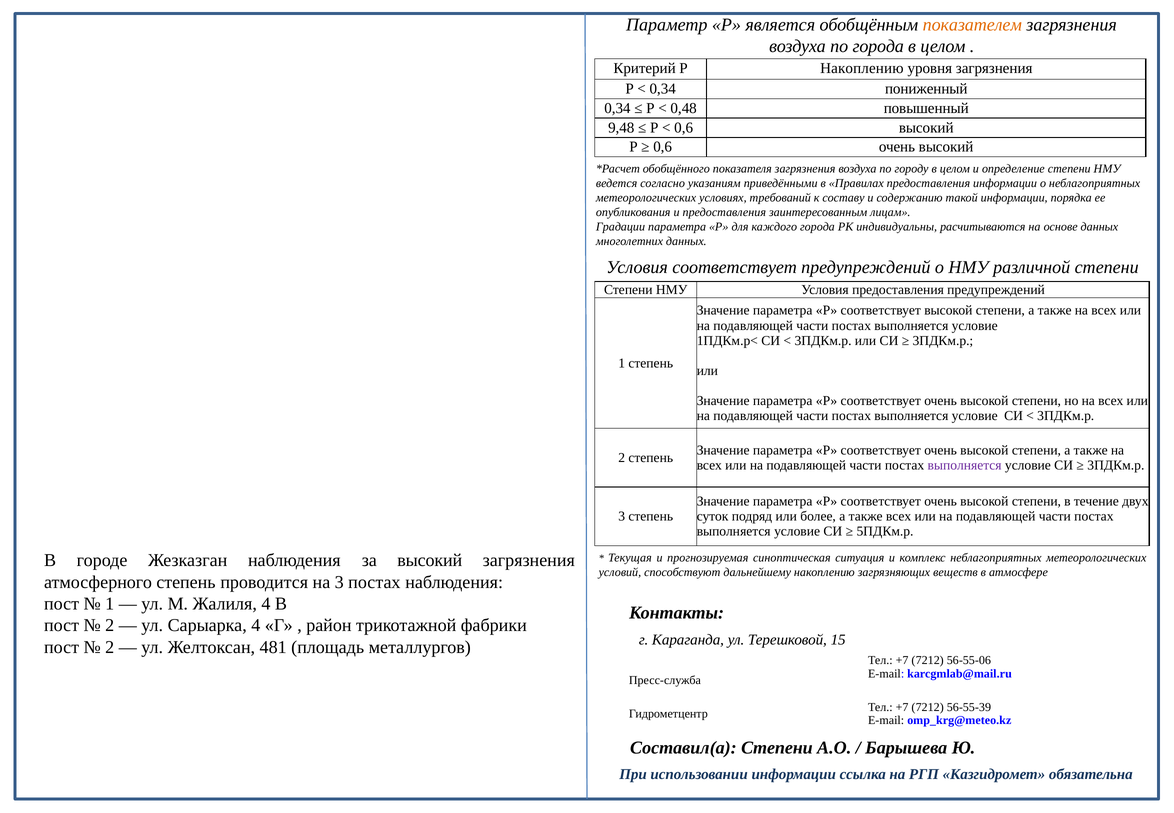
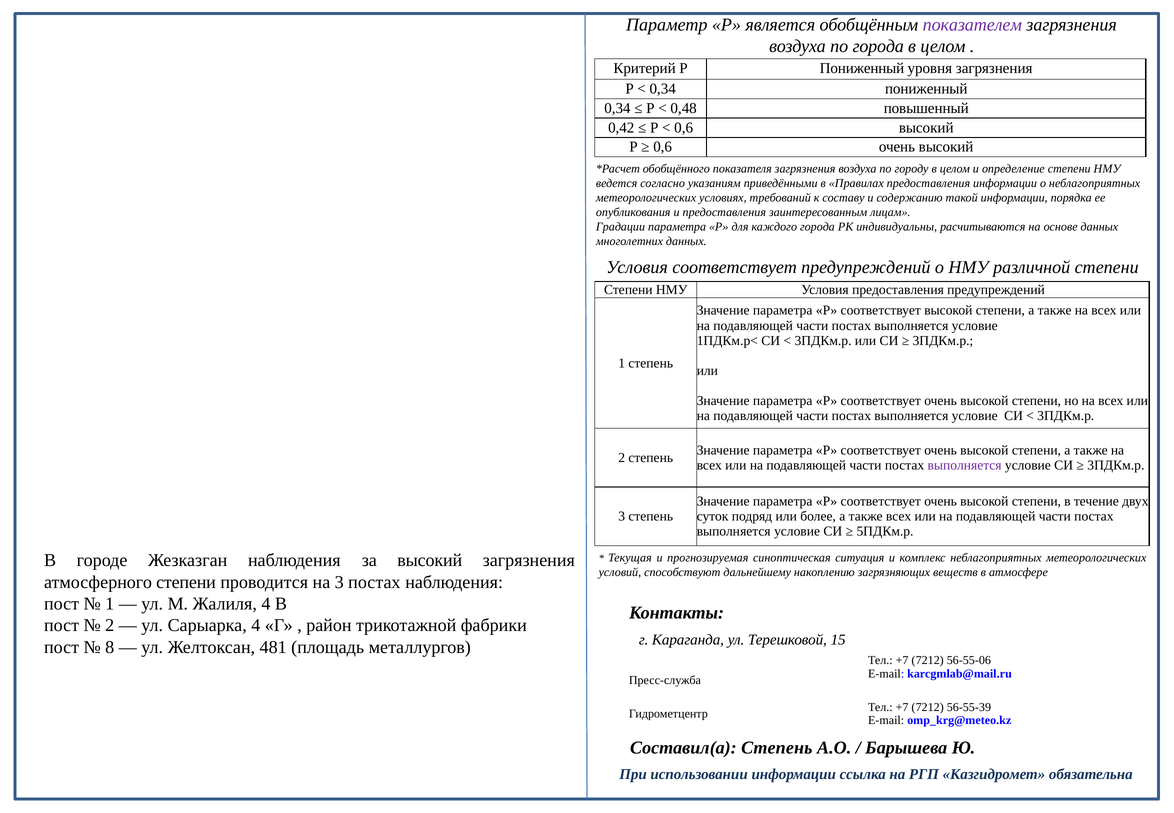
показателем colour: orange -> purple (972, 25)
Р Накоплению: Накоплению -> Пониженный (862, 68)
9,48: 9,48 -> 0,42 (621, 128)
атмосферного степень: степень -> степени (186, 582)
2: 2 -> 8 (110, 647)
Составил(а Степени: Степени -> Степень (777, 747)
